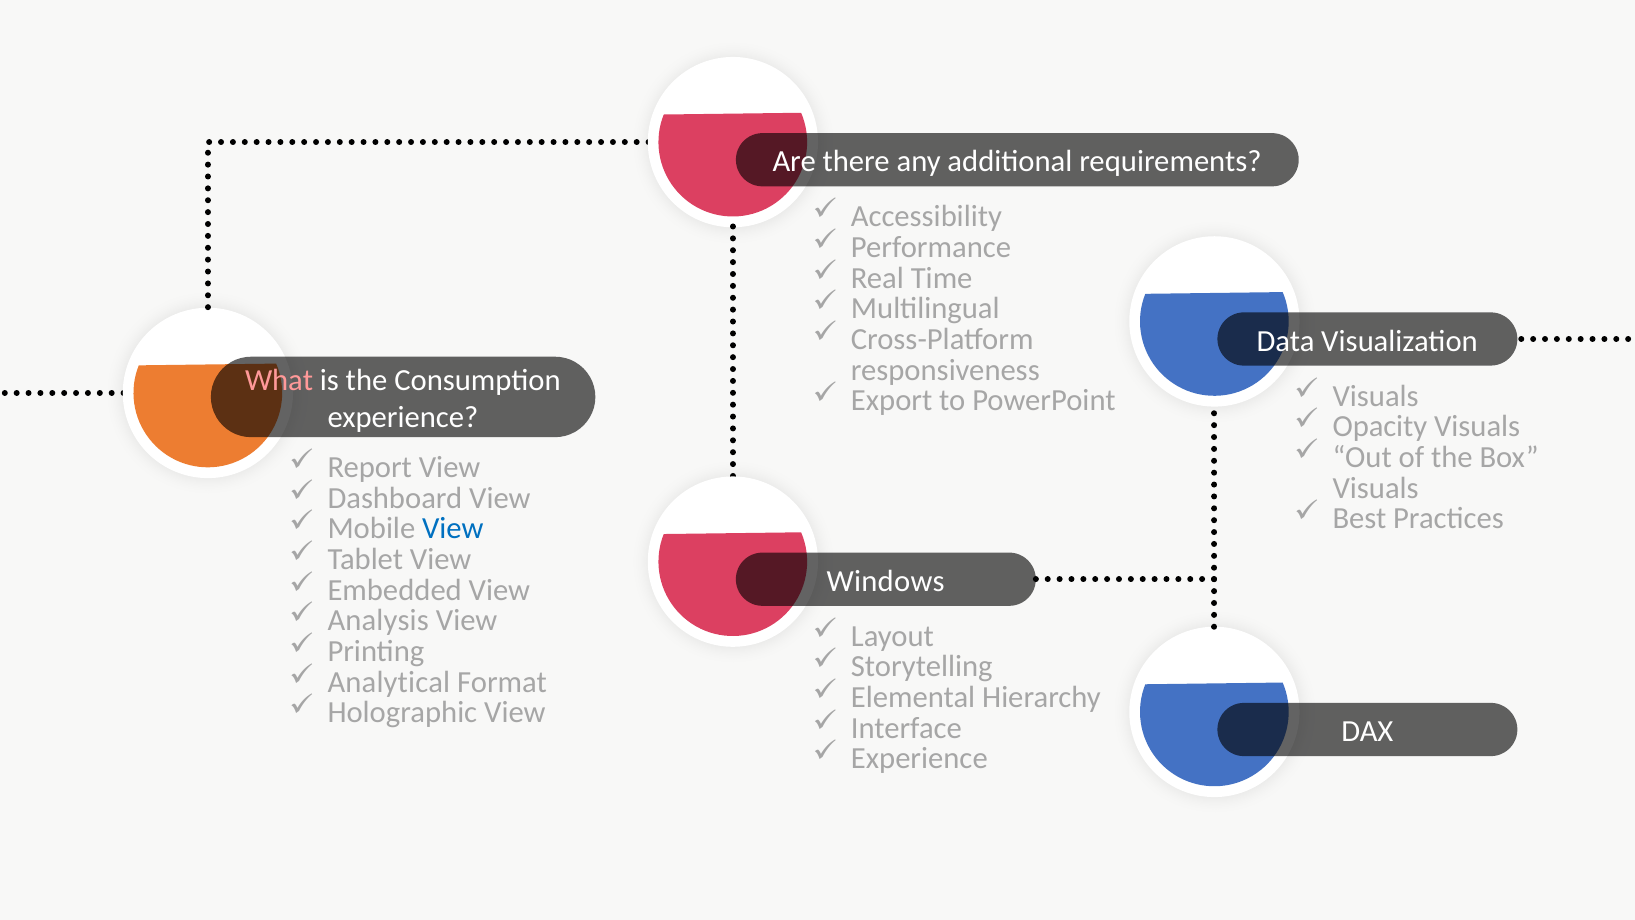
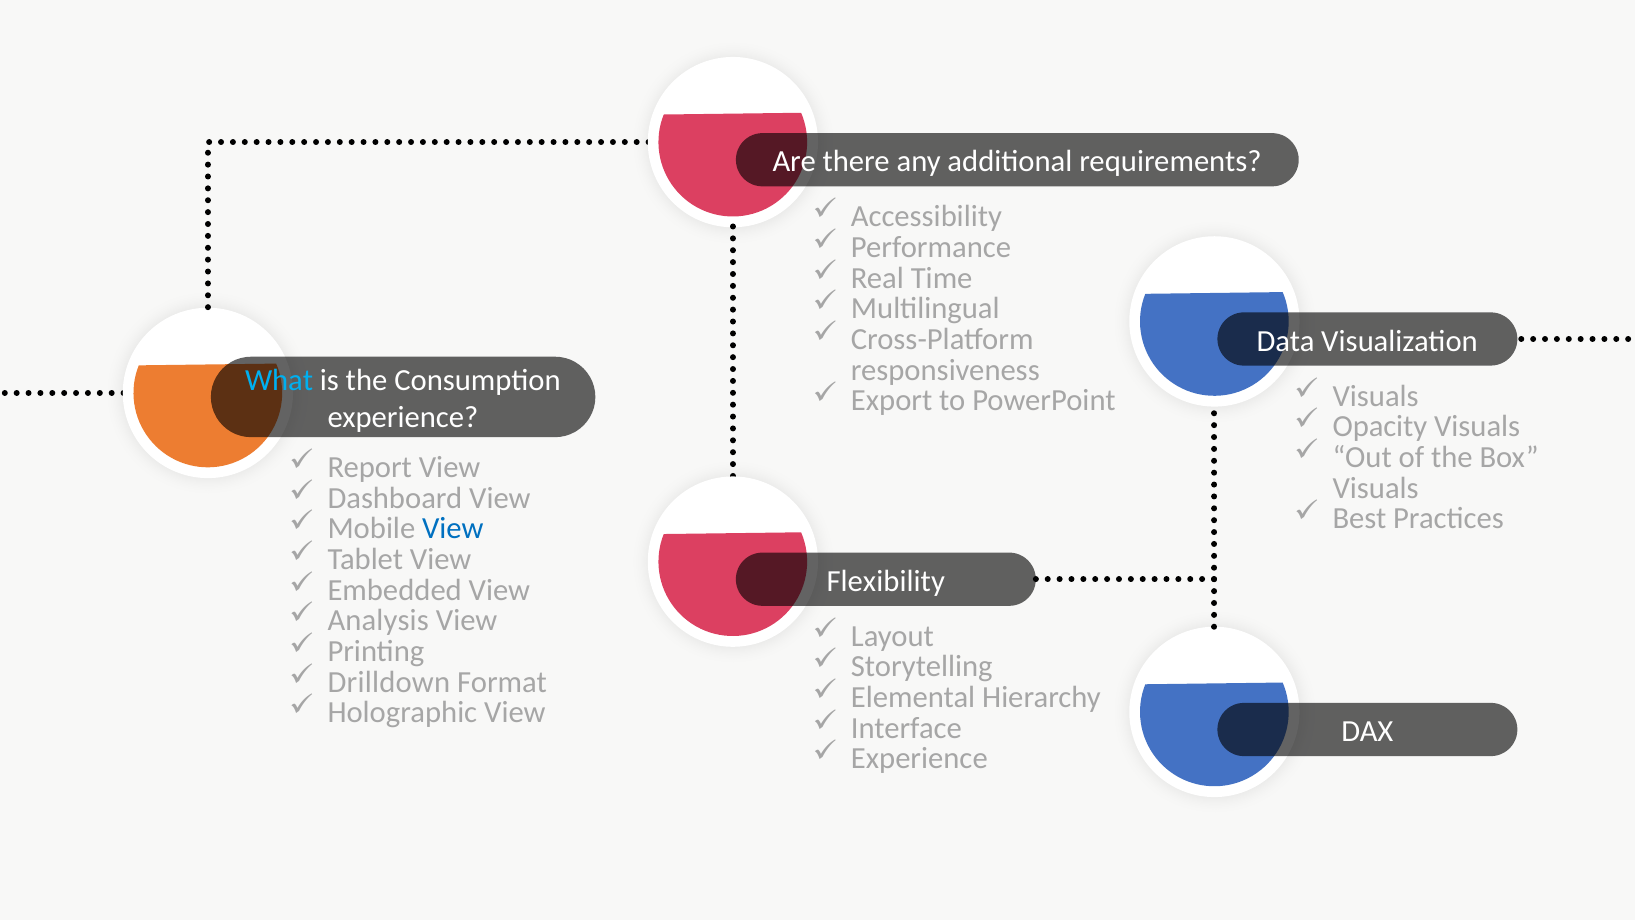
What colour: pink -> light blue (279, 380)
Windows: Windows -> Flexibility (886, 581)
Analytical: Analytical -> Drilldown (389, 682)
